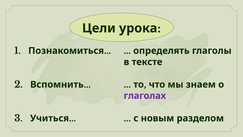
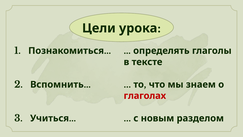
глаголах colour: purple -> red (145, 96)
